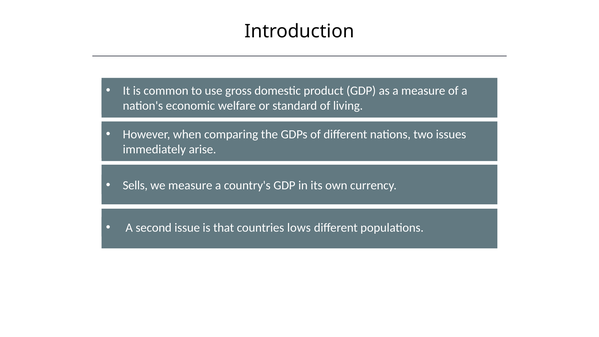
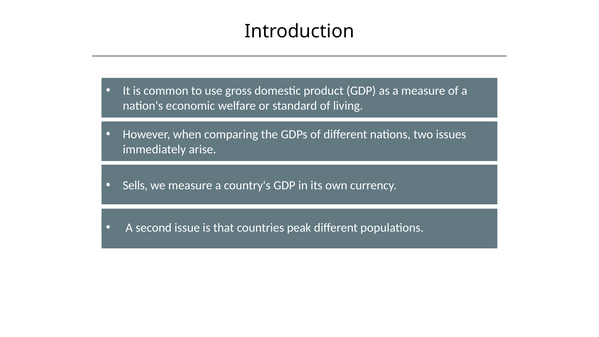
lows: lows -> peak (299, 228)
